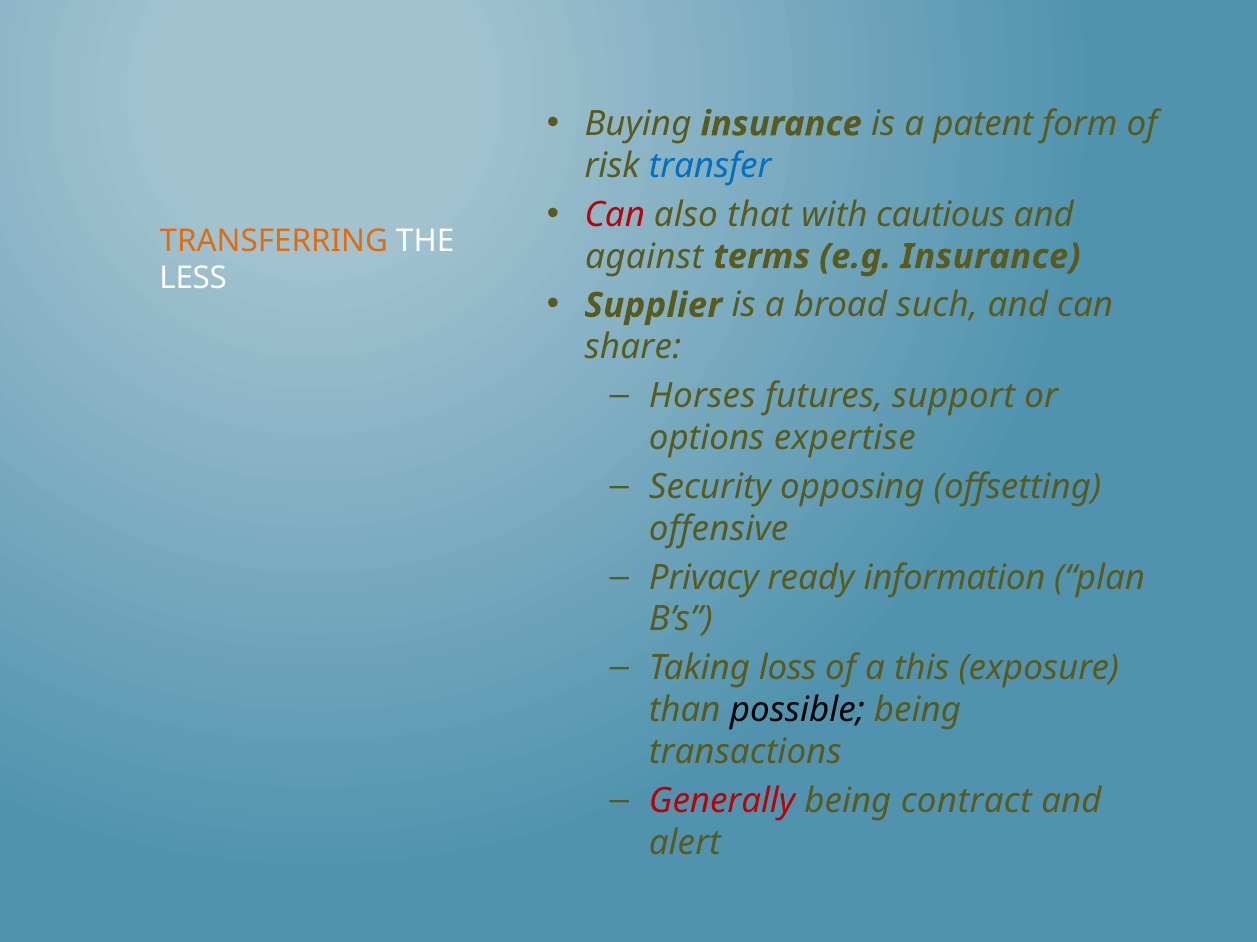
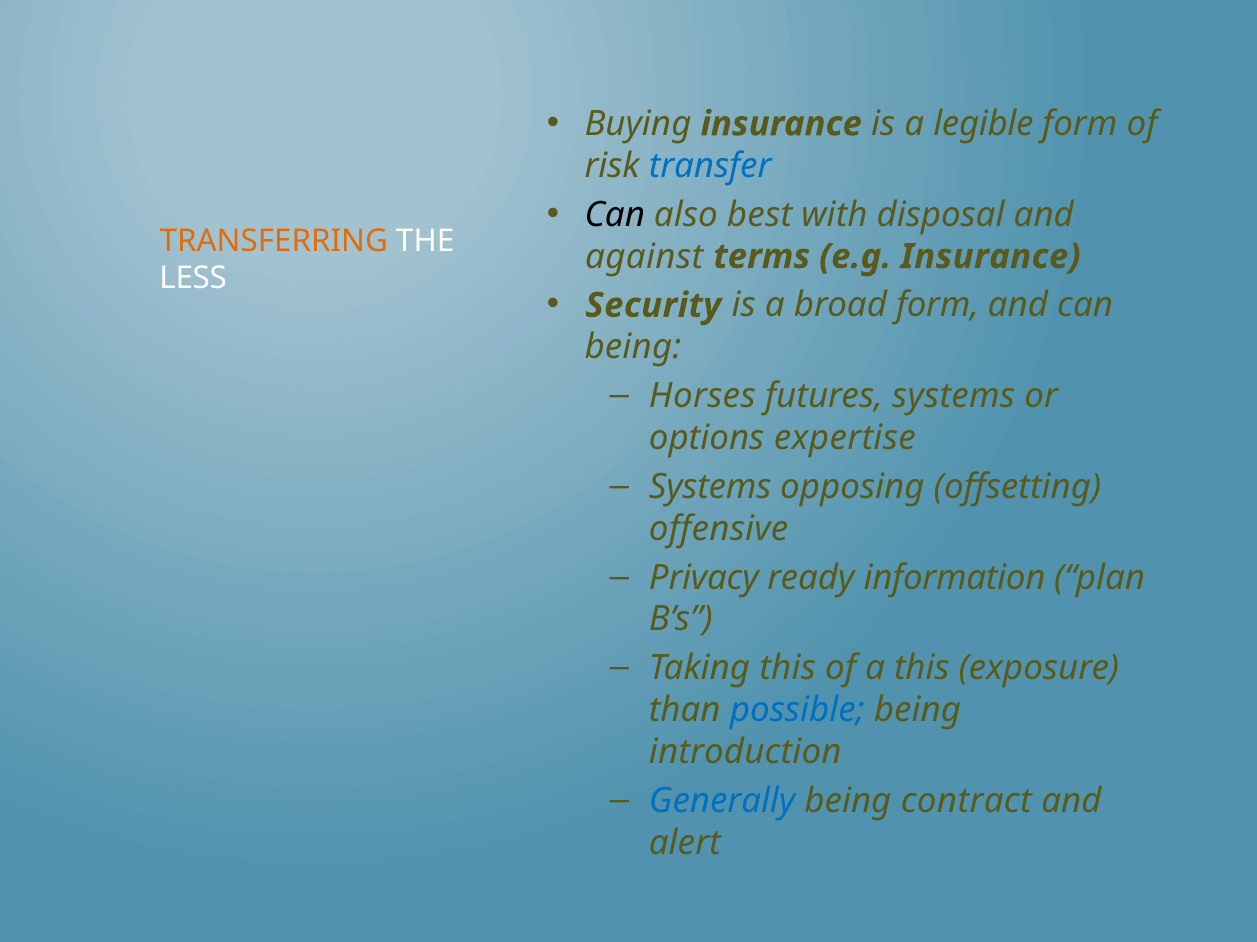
patent: patent -> legible (983, 124)
Can colour: red -> black (615, 215)
that: that -> best (759, 215)
cautious: cautious -> disposal (941, 215)
Supplier: Supplier -> Security (653, 306)
broad such: such -> form (938, 306)
share: share -> being (633, 348)
futures support: support -> systems (954, 396)
Security: Security -> Systems (710, 487)
Taking loss: loss -> this (788, 669)
possible colour: black -> blue (797, 711)
transactions: transactions -> introduction (745, 753)
Generally colour: red -> blue (722, 802)
